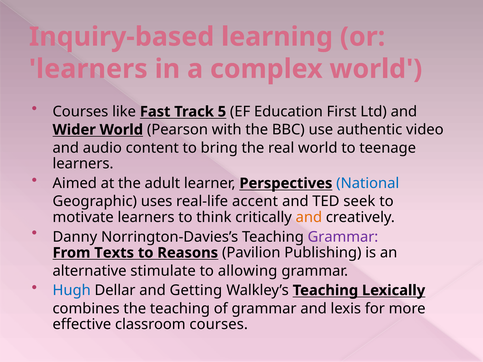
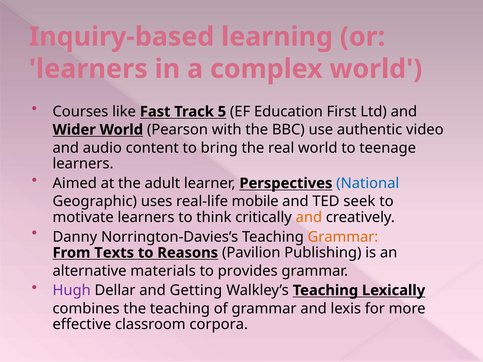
accent: accent -> mobile (255, 202)
Grammar colour: purple -> orange (343, 237)
stimulate: stimulate -> materials (163, 271)
allowing: allowing -> provides (248, 271)
Hugh colour: blue -> purple (72, 291)
classroom courses: courses -> corpora (219, 325)
